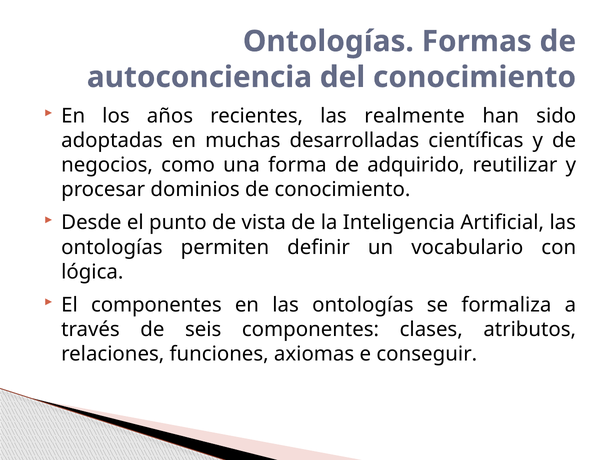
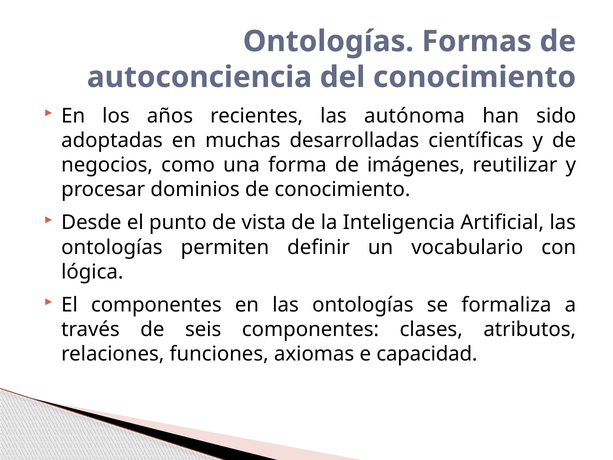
realmente: realmente -> autónoma (415, 116)
adquirido: adquirido -> imágenes (416, 165)
conseguir: conseguir -> capacidad (427, 354)
